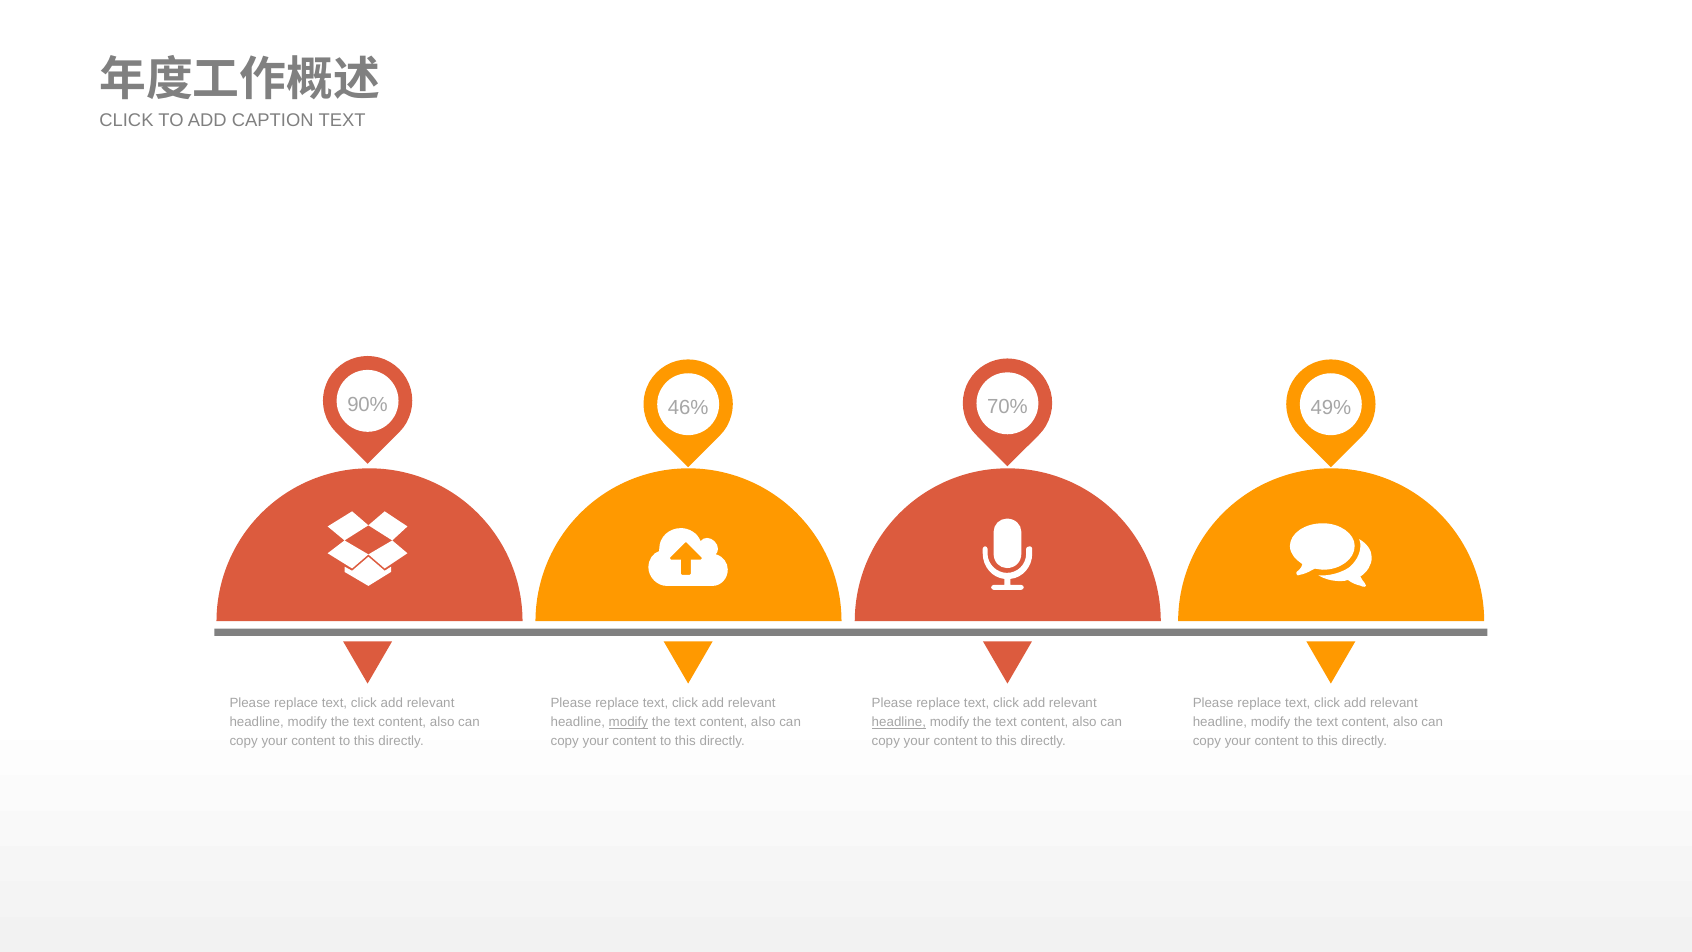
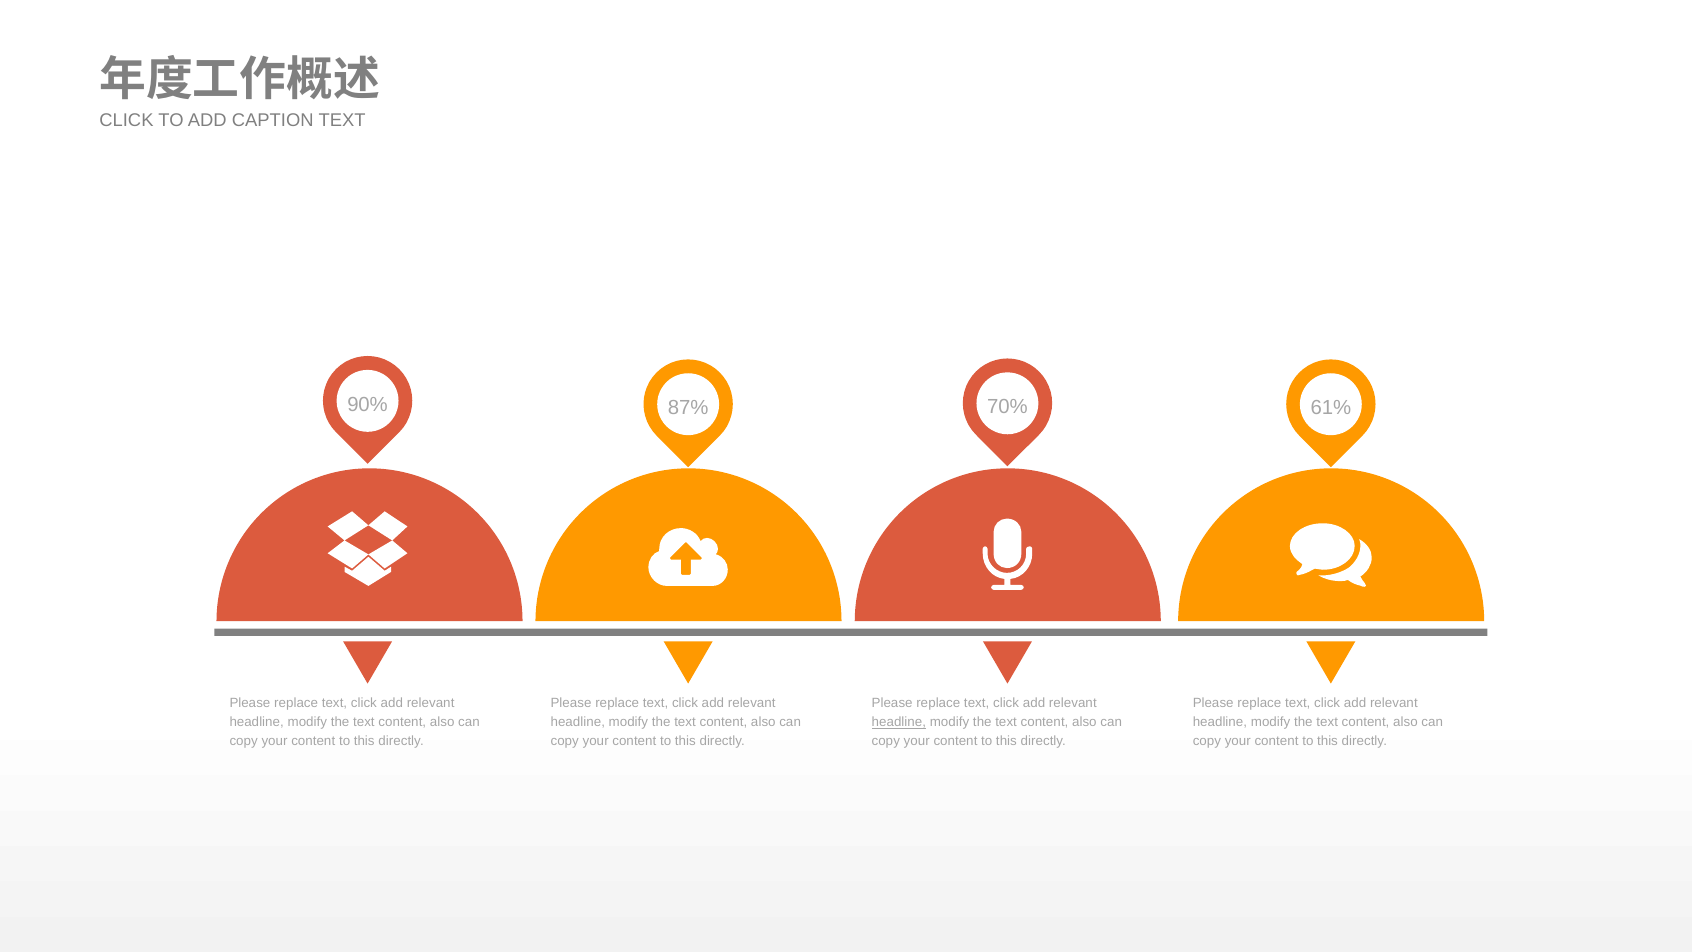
46%: 46% -> 87% (688, 408)
49%: 49% -> 61% (1331, 408)
modify underline: present -> none (628, 722)
